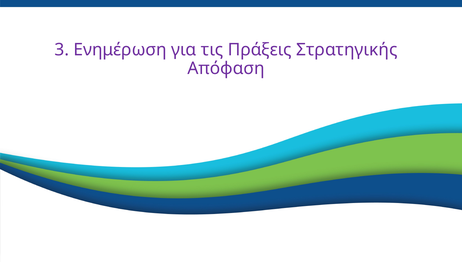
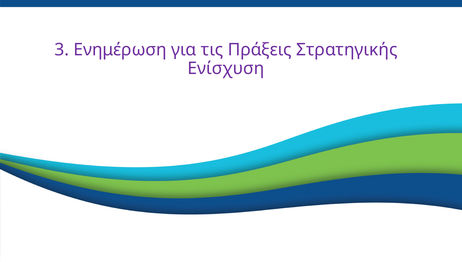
Απόφαση: Απόφαση -> Ενίσχυση (226, 68)
